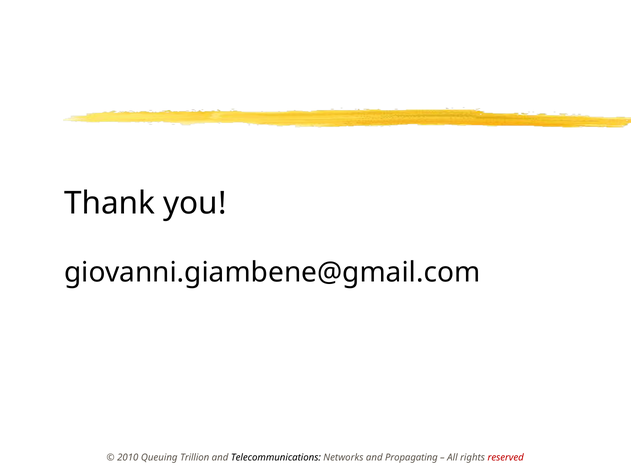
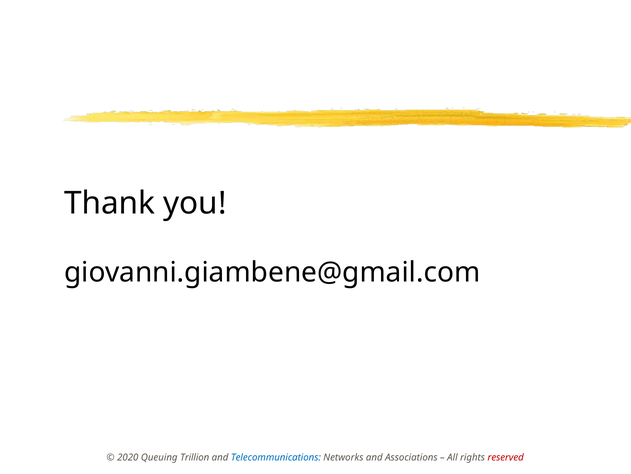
2010: 2010 -> 2020 (128, 457)
Telecommunications colour: black -> blue (276, 457)
Propagating: Propagating -> Associations (411, 457)
